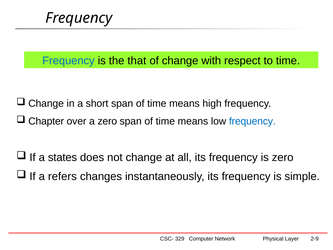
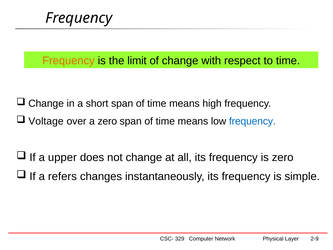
Frequency colour: blue -> orange (68, 61)
that: that -> limit (137, 61)
Chapter: Chapter -> Voltage (46, 121)
states: states -> upper (62, 157)
